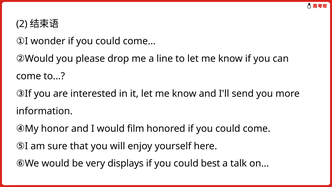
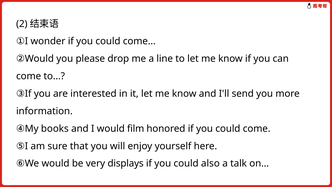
honor: honor -> books (55, 128)
best: best -> also (210, 163)
